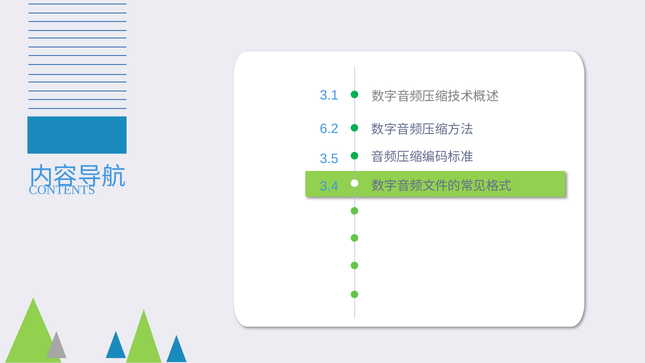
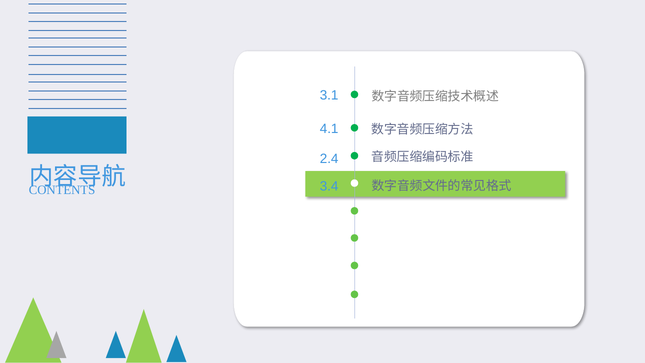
6.2: 6.2 -> 4.1 (329, 129)
3.5: 3.5 -> 2.4 (329, 159)
